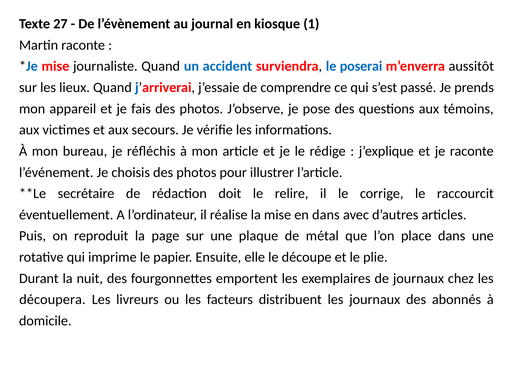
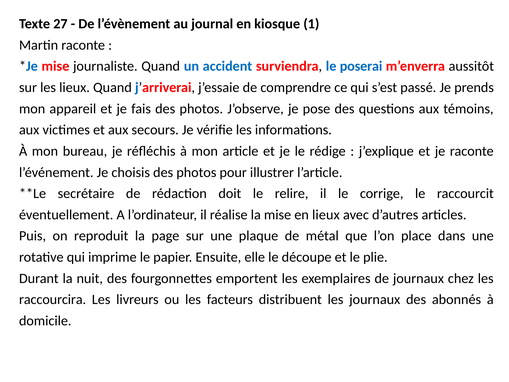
en dans: dans -> lieux (326, 215)
découpera: découpera -> raccourcira (53, 299)
